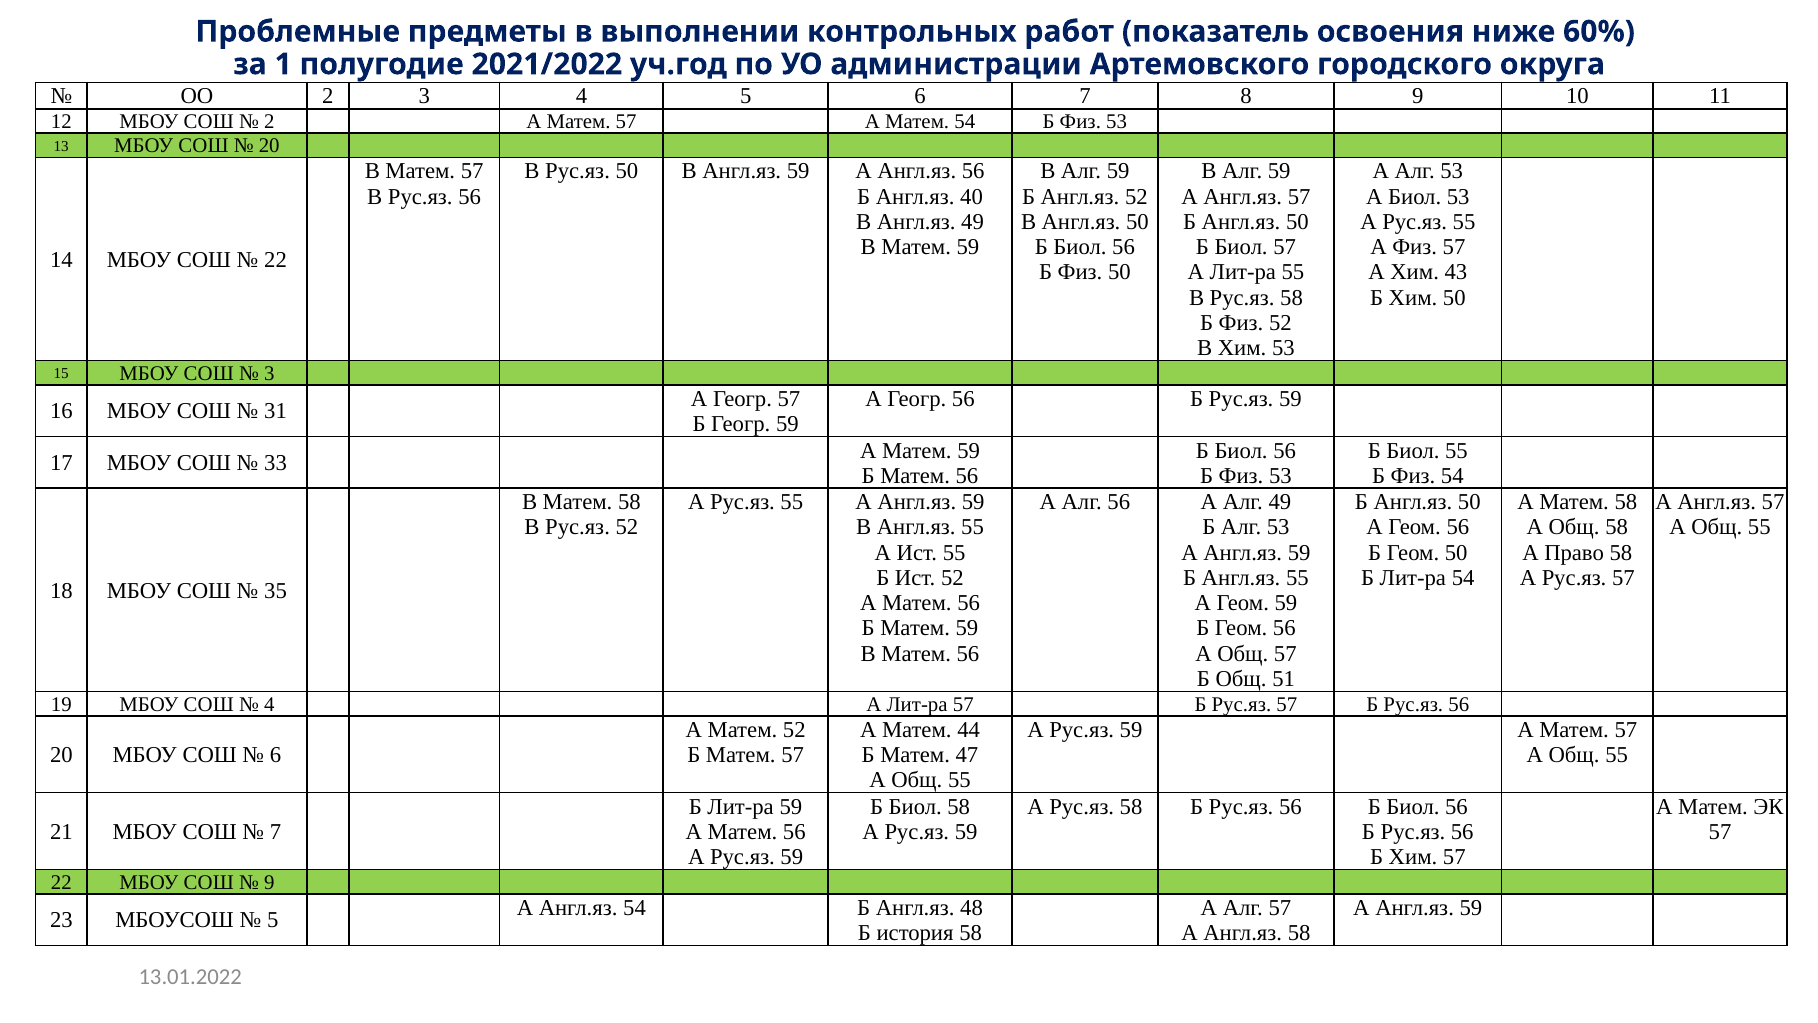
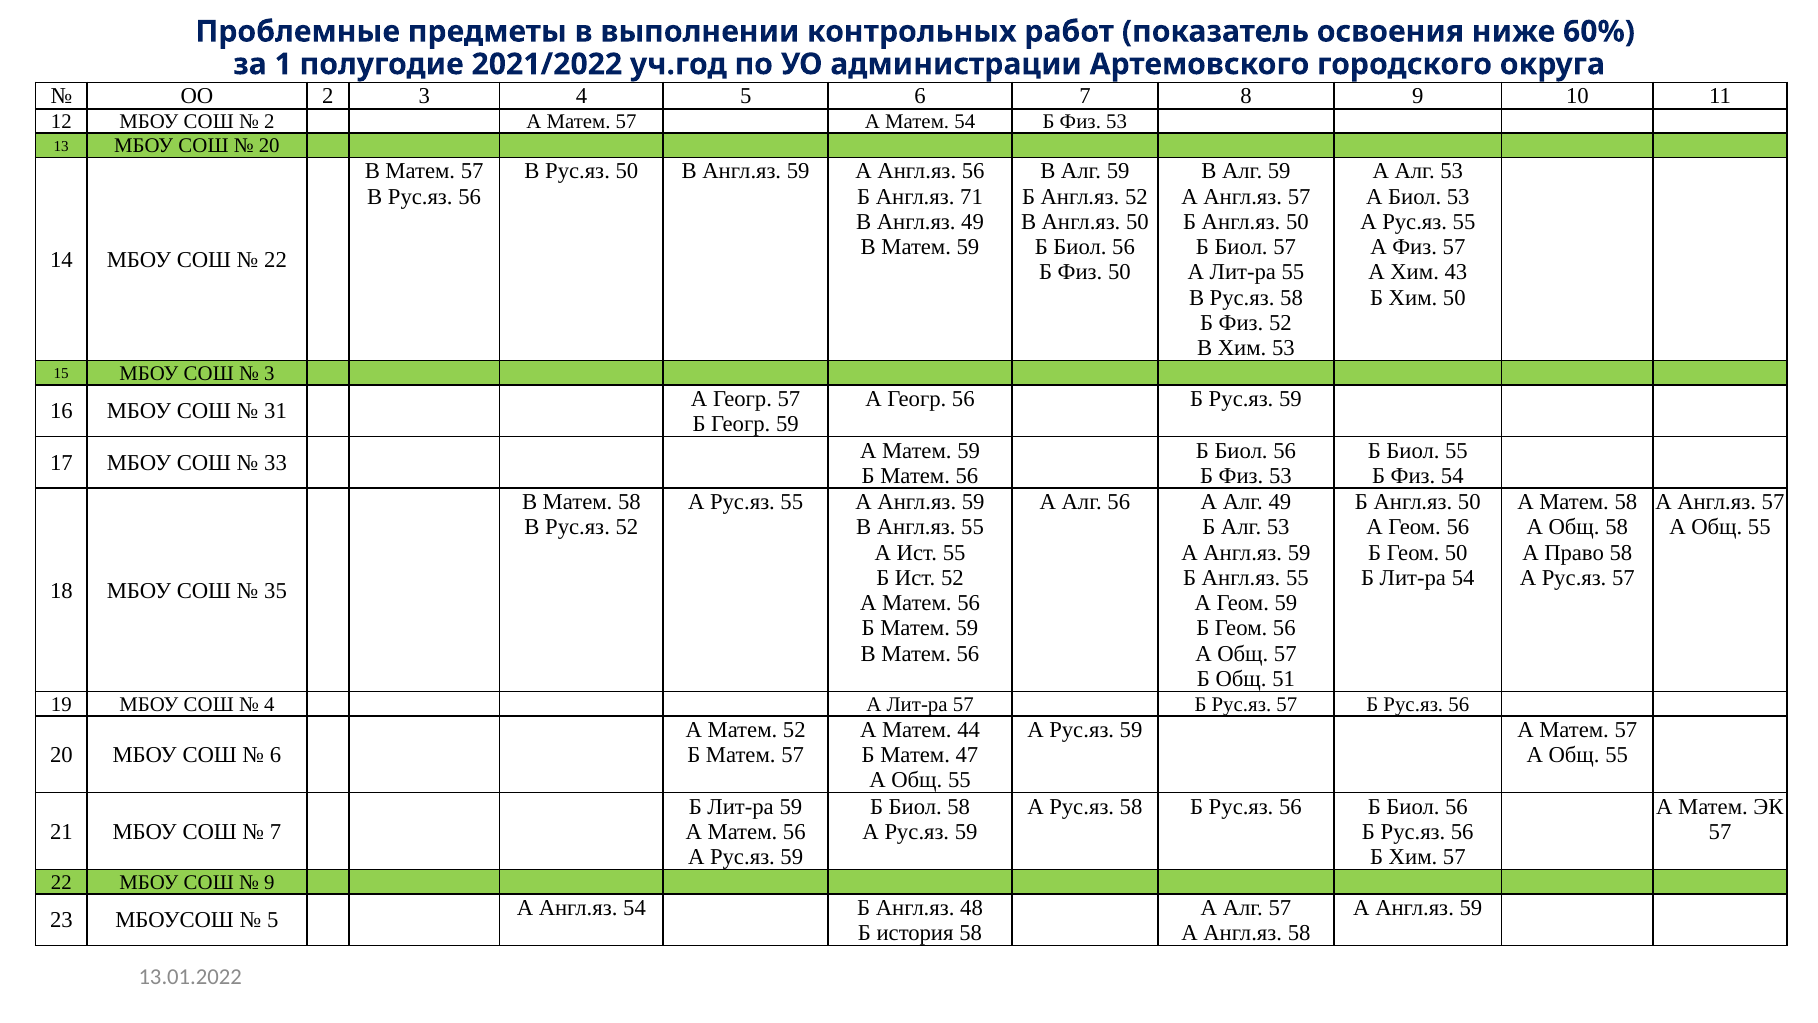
40: 40 -> 71 (972, 197)
